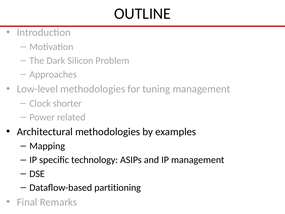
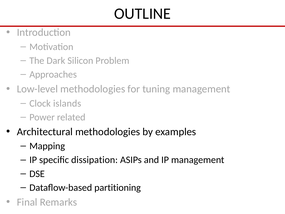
shorter: shorter -> islands (67, 103)
technology: technology -> dissipation (95, 160)
